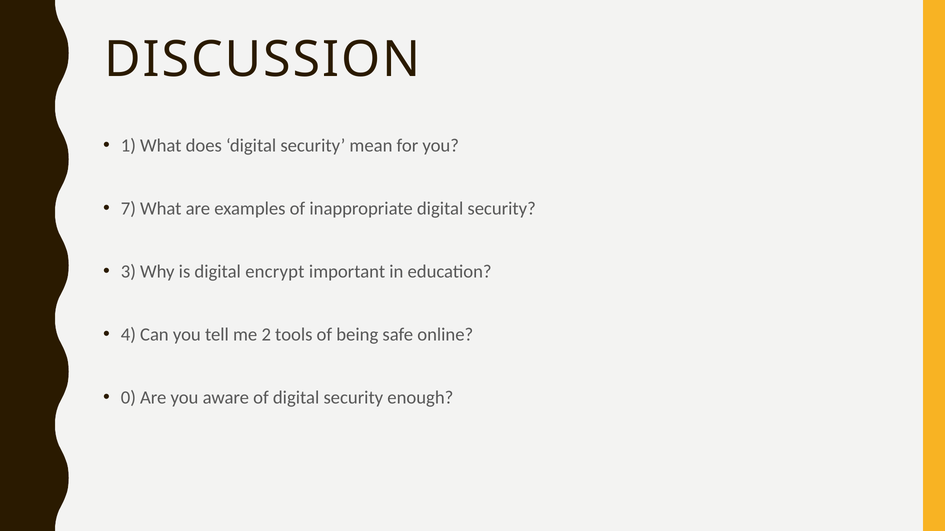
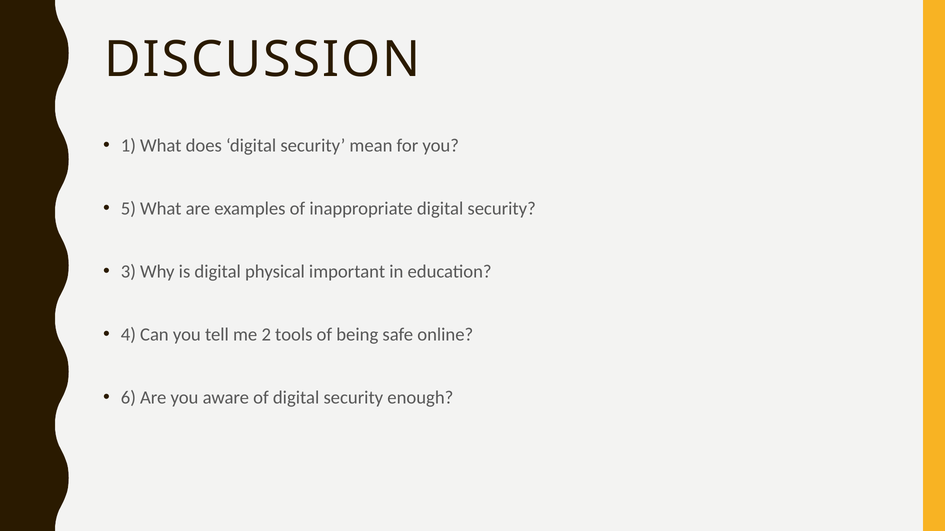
7: 7 -> 5 (128, 209)
encrypt: encrypt -> physical (275, 272)
0: 0 -> 6 (128, 398)
